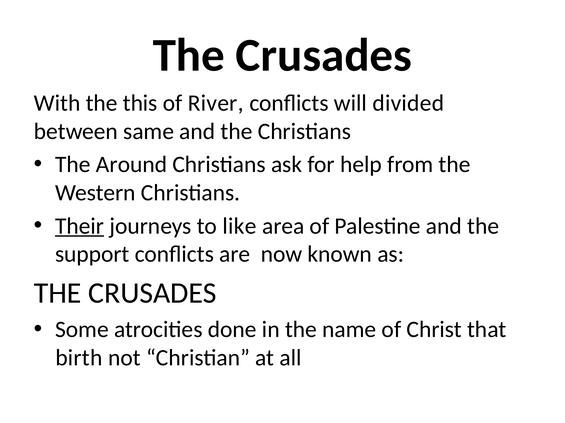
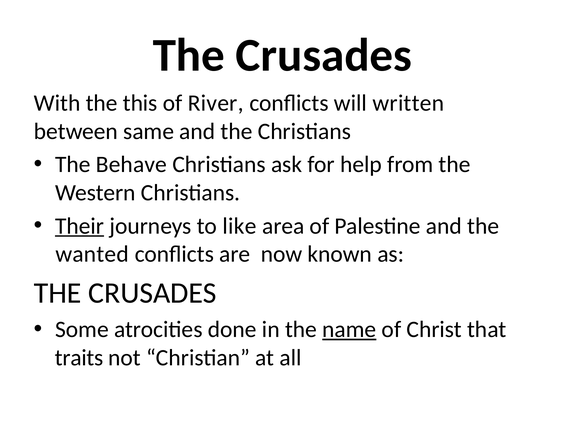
divided: divided -> written (408, 103)
Around: Around -> Behave (131, 165)
support: support -> wanted (92, 255)
name underline: none -> present (349, 330)
birth: birth -> traits (79, 358)
